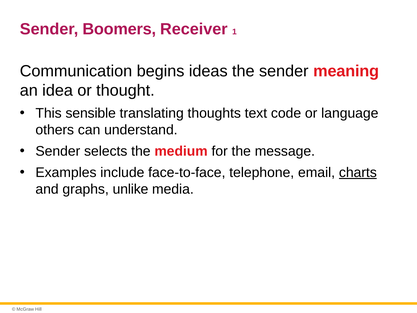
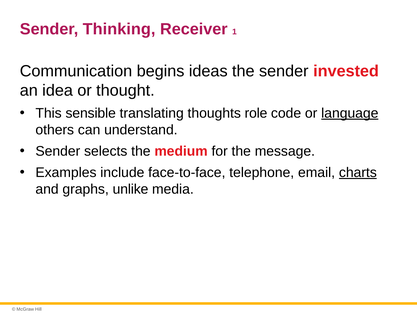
Boomers: Boomers -> Thinking (119, 29)
meaning: meaning -> invested (346, 71)
text: text -> role (256, 113)
language underline: none -> present (350, 113)
